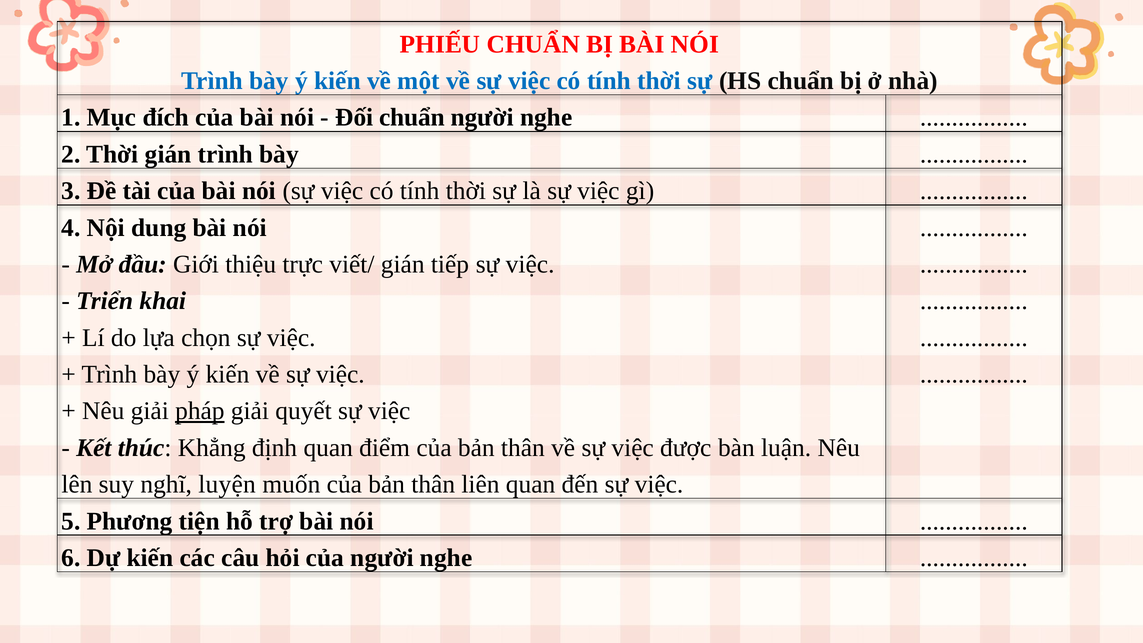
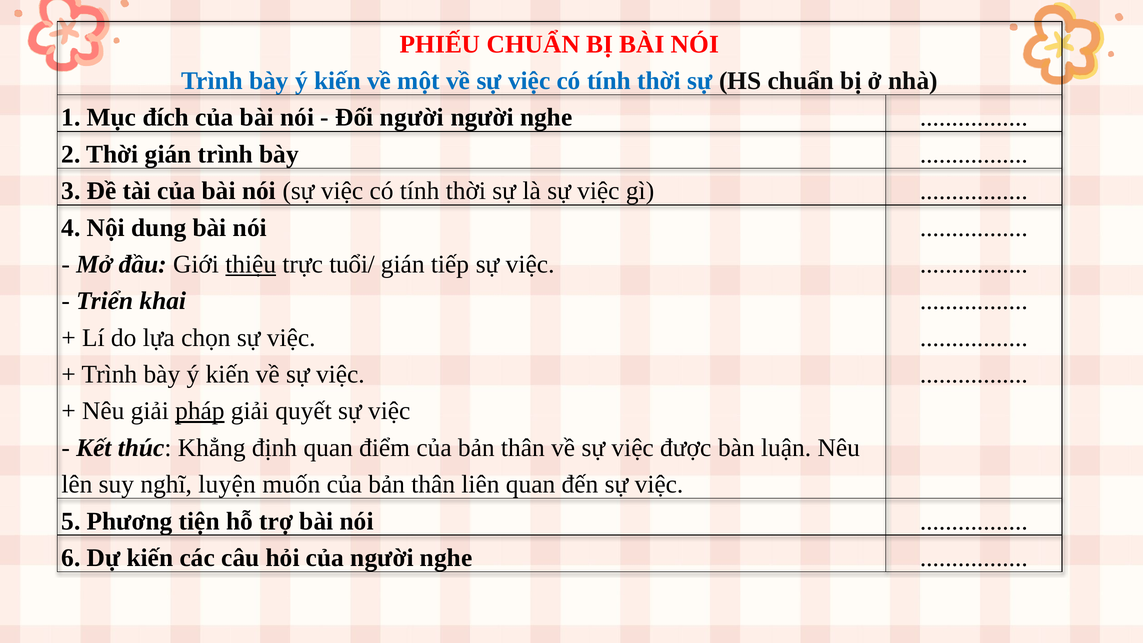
Đối chuẩn: chuẩn -> người (412, 118)
thiệu underline: none -> present (251, 264)
viết/: viết/ -> tuổi/ (352, 264)
